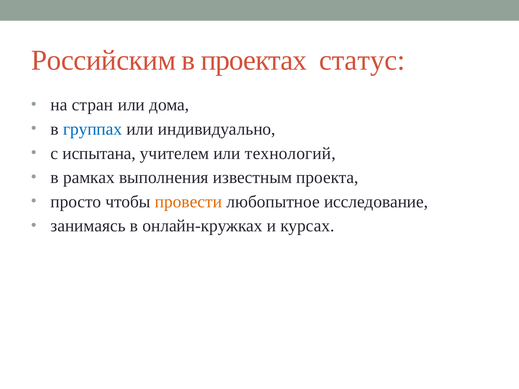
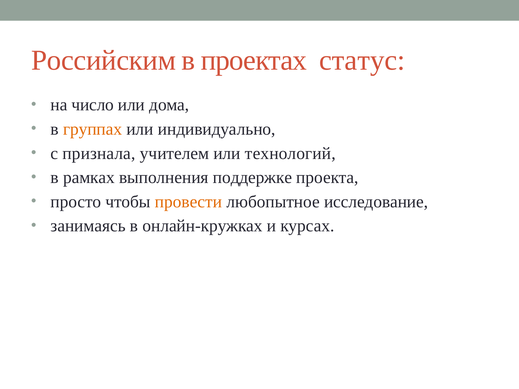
стран: стран -> число (93, 105)
группах colour: blue -> orange (93, 129)
испытана: испытана -> признала (99, 153)
известным: известным -> поддержке (253, 178)
